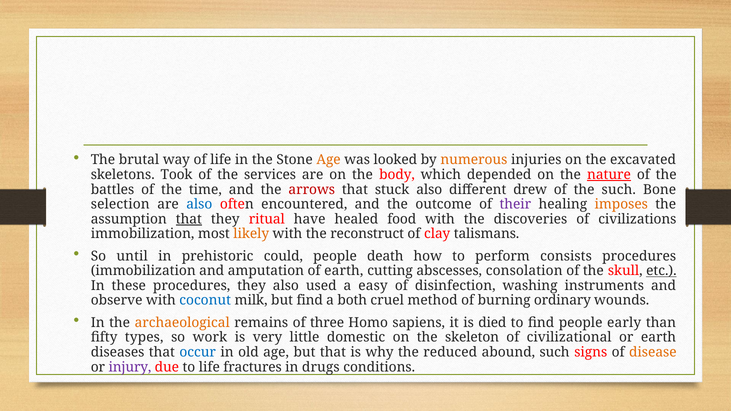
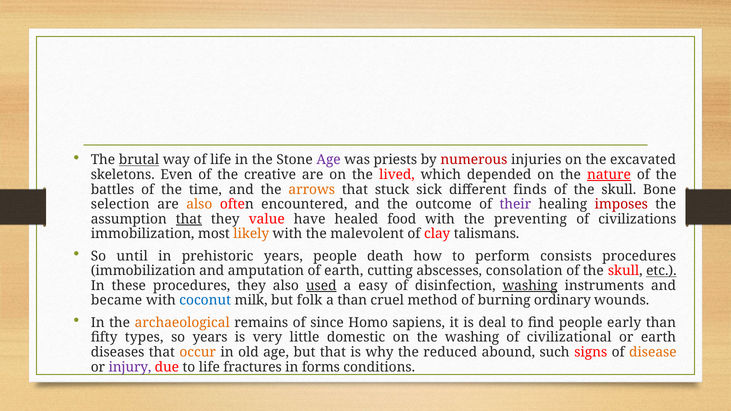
brutal underline: none -> present (139, 160)
Age colour: orange -> purple (329, 160)
looked: looked -> priests (395, 160)
numerous colour: orange -> red (474, 160)
Took: Took -> Even (177, 175)
services: services -> creative (270, 175)
body: body -> lived (397, 175)
arrows colour: red -> orange (312, 190)
stuck also: also -> sick (429, 190)
drew: drew -> finds (530, 190)
such: such -> skull (619, 190)
also colour: blue -> orange (199, 204)
imposes colour: orange -> red (621, 204)
ritual: ritual -> value (267, 219)
discoveries: discoveries -> preventing (530, 219)
reconstruct: reconstruct -> malevolent (367, 234)
prehistoric could: could -> years (283, 256)
used underline: none -> present (321, 286)
washing underline: none -> present (530, 286)
observe: observe -> became (117, 301)
but find: find -> folk (310, 301)
a both: both -> than (352, 301)
three: three -> since (327, 323)
died: died -> deal (492, 323)
so work: work -> years (210, 338)
the skeleton: skeleton -> washing (472, 338)
occur colour: blue -> orange (198, 352)
drugs: drugs -> forms (321, 367)
